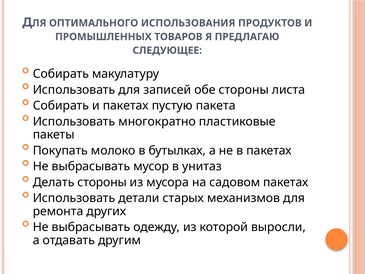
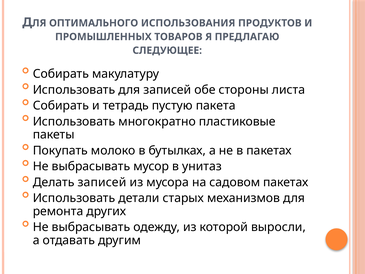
и пакетах: пакетах -> тетрадь (126, 106)
Делать стороны: стороны -> записей (102, 182)
